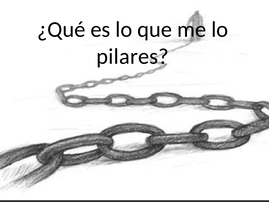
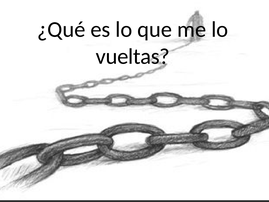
pilares: pilares -> vueltas (133, 56)
